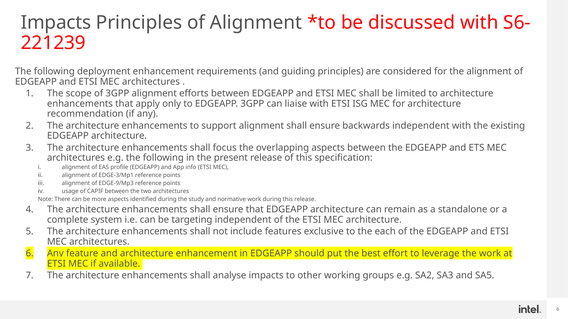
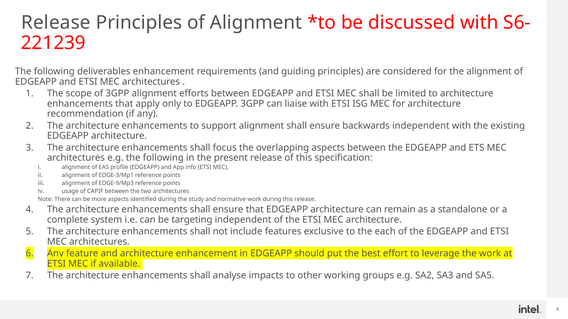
Impacts: Impacts -> Release (56, 23)
deployment: deployment -> deliverables (104, 72)
